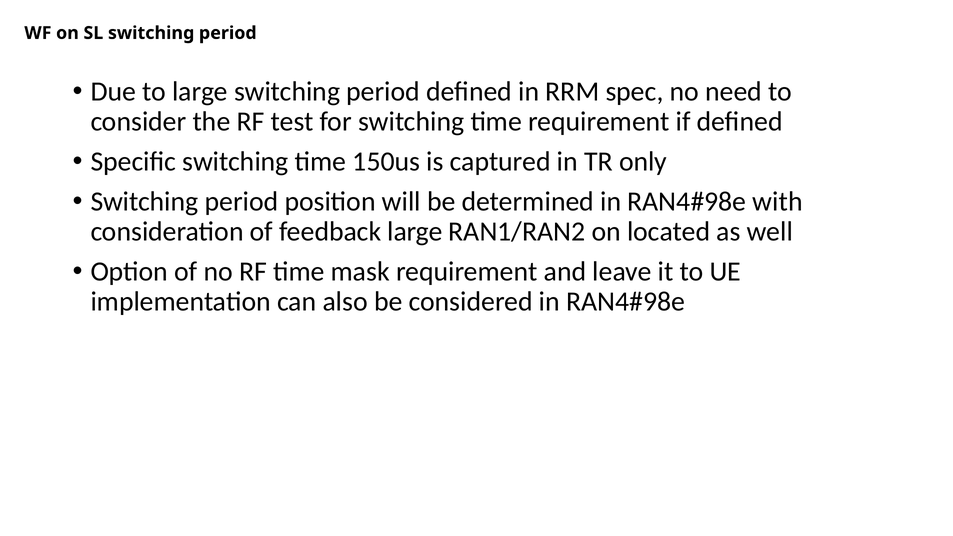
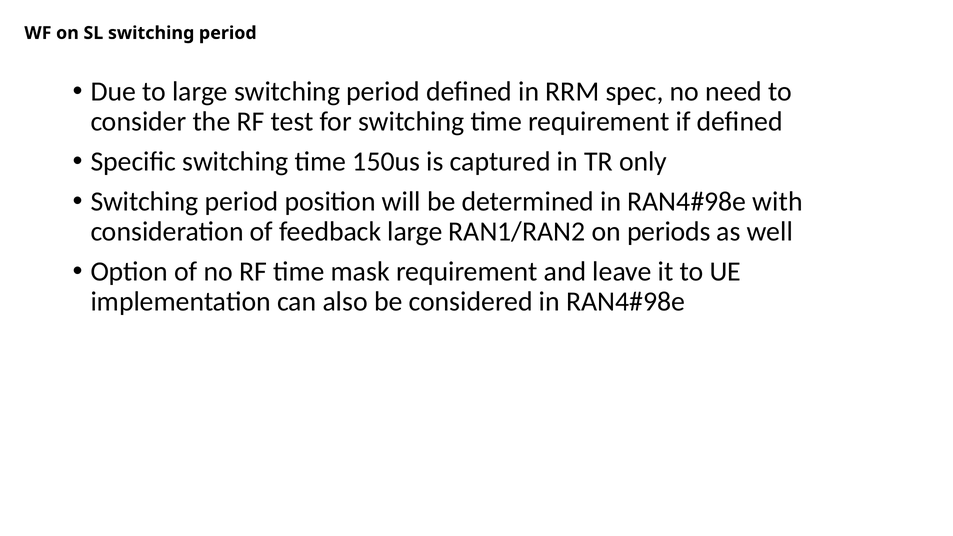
located: located -> periods (669, 232)
